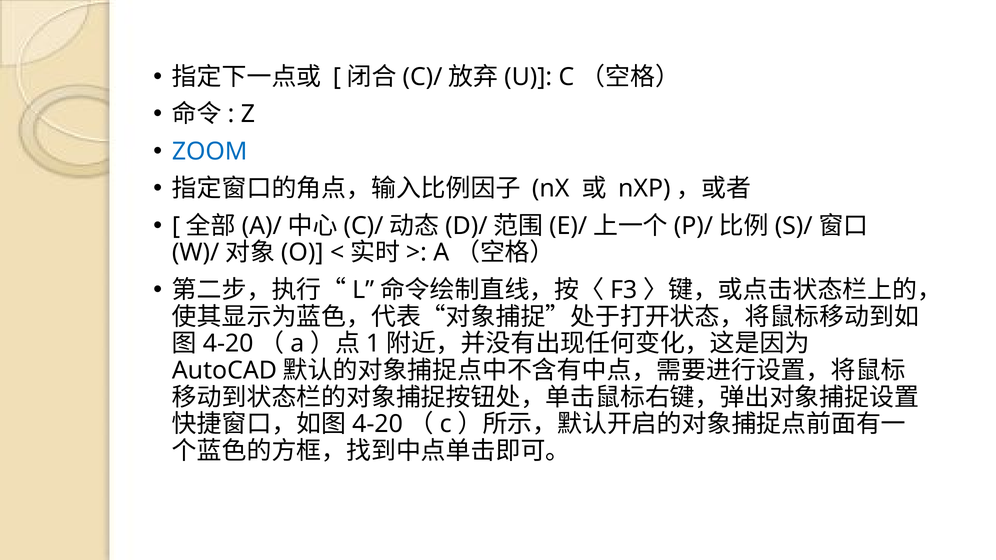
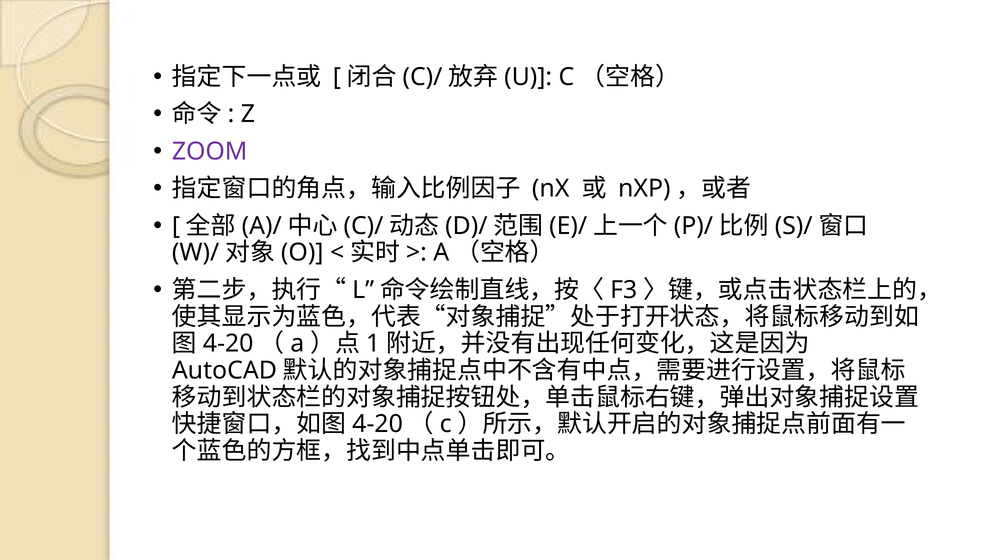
ZOOM colour: blue -> purple (210, 151)
